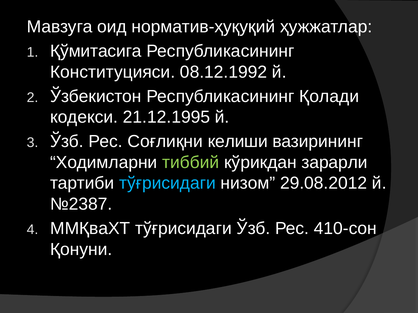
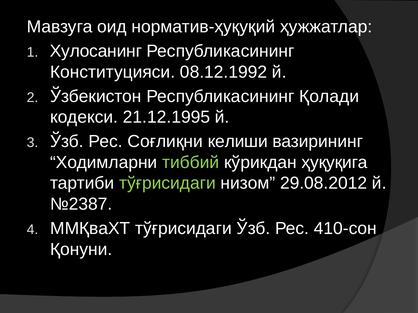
Қўмитасига: Қўмитасига -> Хулосанинг (96, 51)
зарарли: зарарли -> ҳуқуқига (335, 163)
тўғрисидаги colour: light blue -> light green (167, 184)
